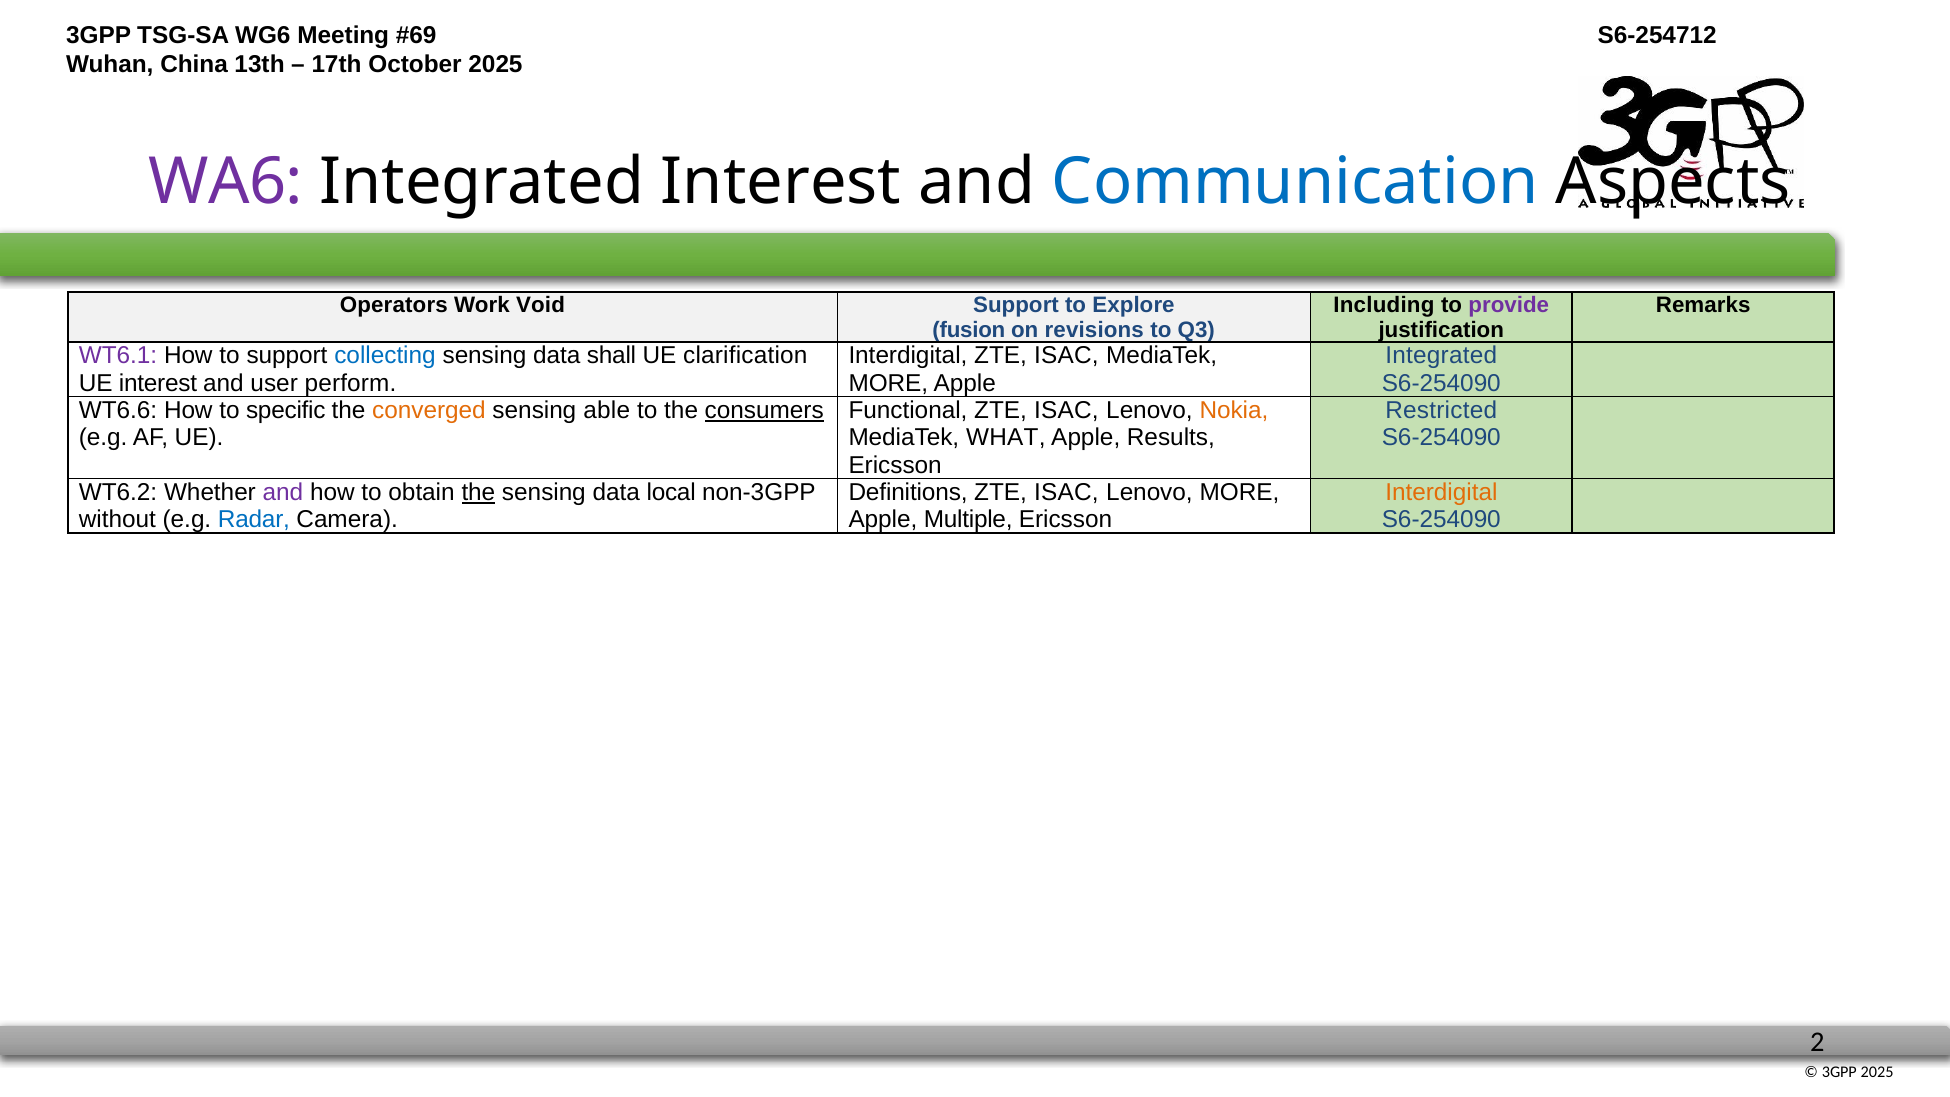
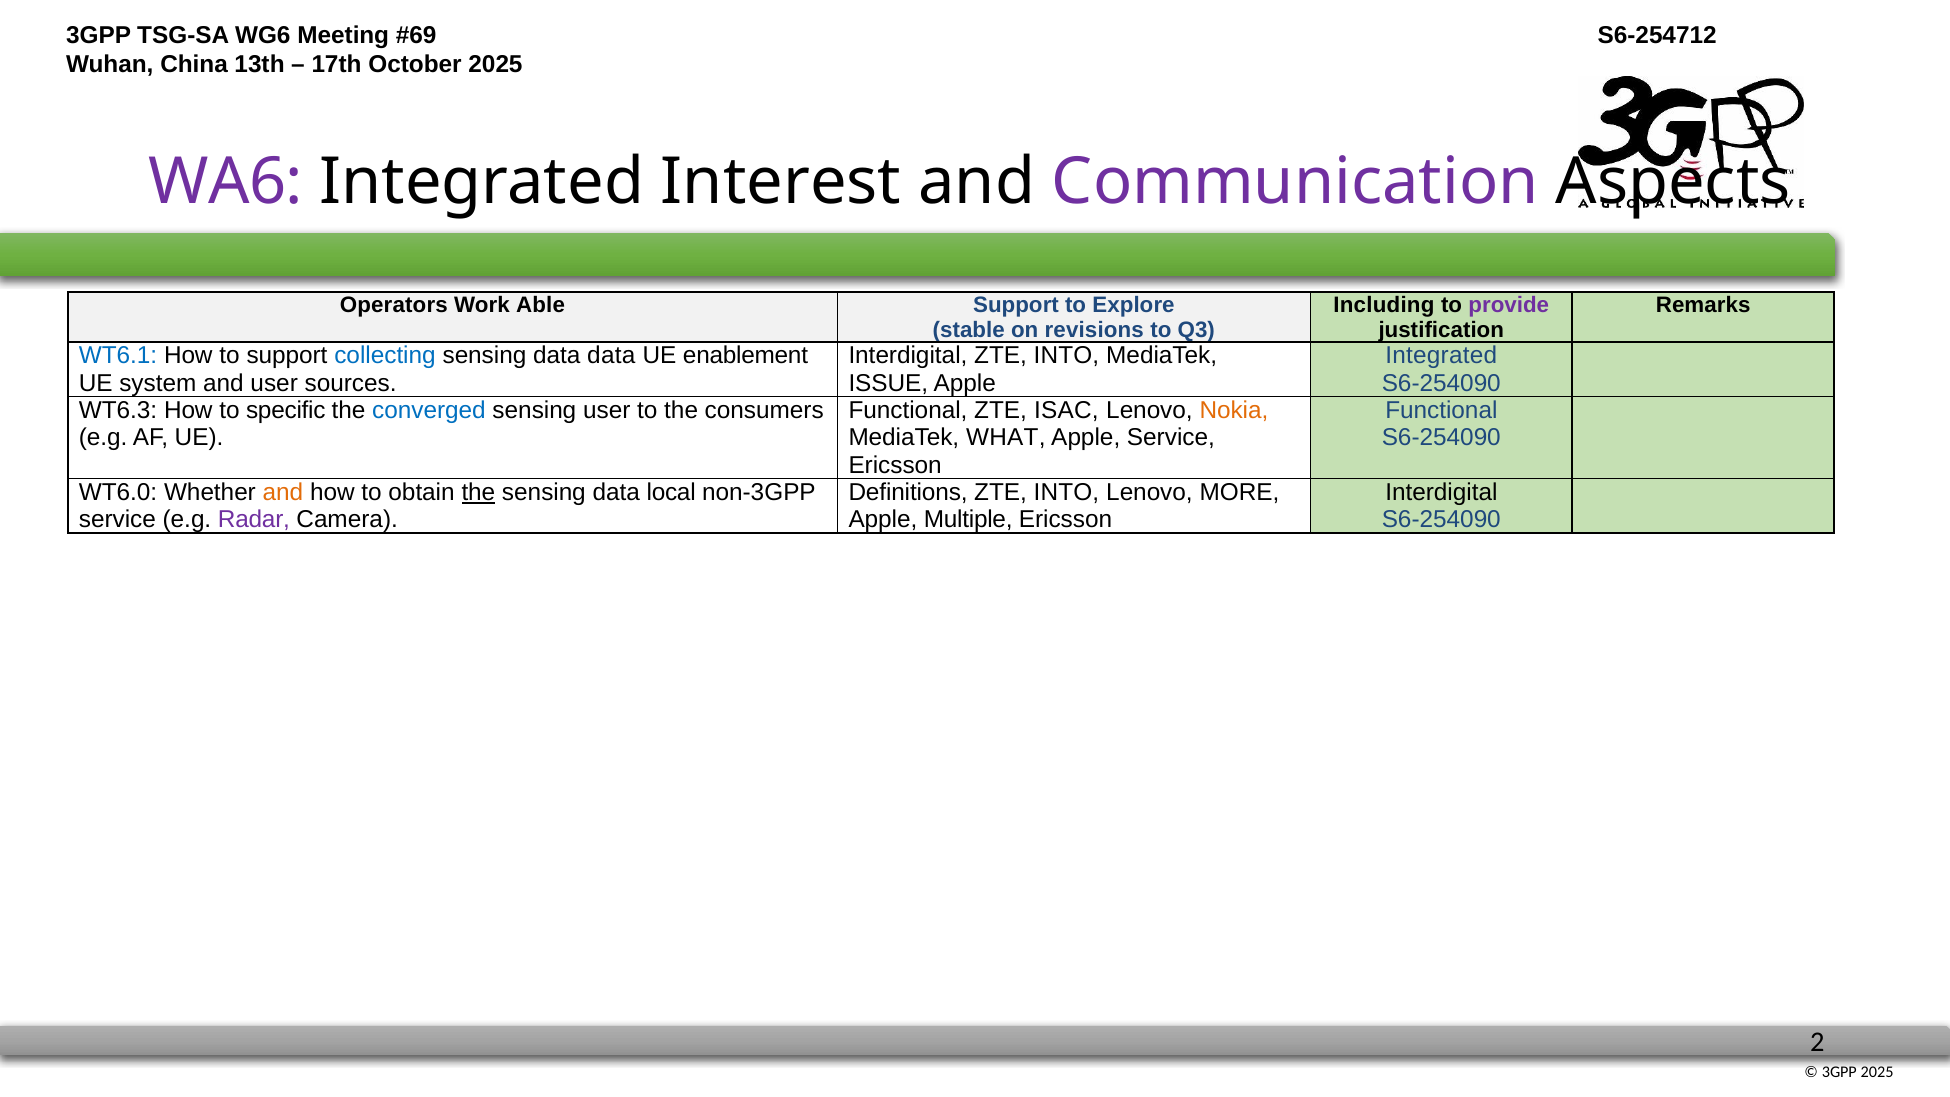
Communication colour: blue -> purple (1295, 182)
Void: Void -> Able (541, 305)
fusion: fusion -> stable (969, 330)
WT6.1 colour: purple -> blue (118, 356)
data shall: shall -> data (611, 356)
clarification: clarification -> enablement (746, 356)
Interdigital ZTE ISAC: ISAC -> INTO (1066, 356)
UE interest: interest -> system (158, 383)
perform: perform -> sources (351, 383)
MORE: MORE -> ISSUE (888, 383)
WT6.6: WT6.6 -> WT6.3 (118, 411)
converged colour: orange -> blue (429, 411)
sensing able: able -> user (607, 411)
consumers underline: present -> none (764, 411)
Restricted: Restricted -> Functional (1441, 411)
Apple Results: Results -> Service (1171, 438)
WT6.2: WT6.2 -> WT6.0 (118, 492)
and colour: purple -> orange (283, 492)
ISAC: ISAC -> INTO (1066, 492)
Interdigital colour: orange -> black (1441, 492)
without: without -> service (117, 520)
Radar colour: blue -> purple (254, 520)
